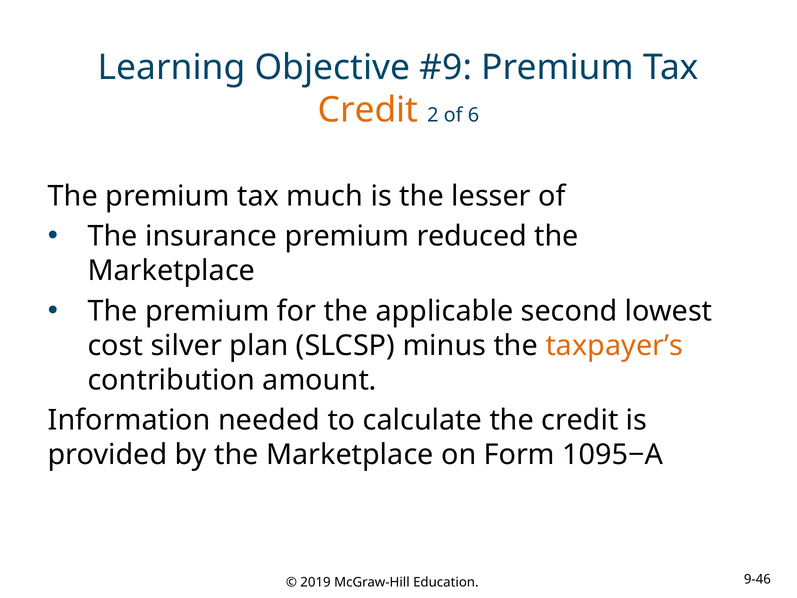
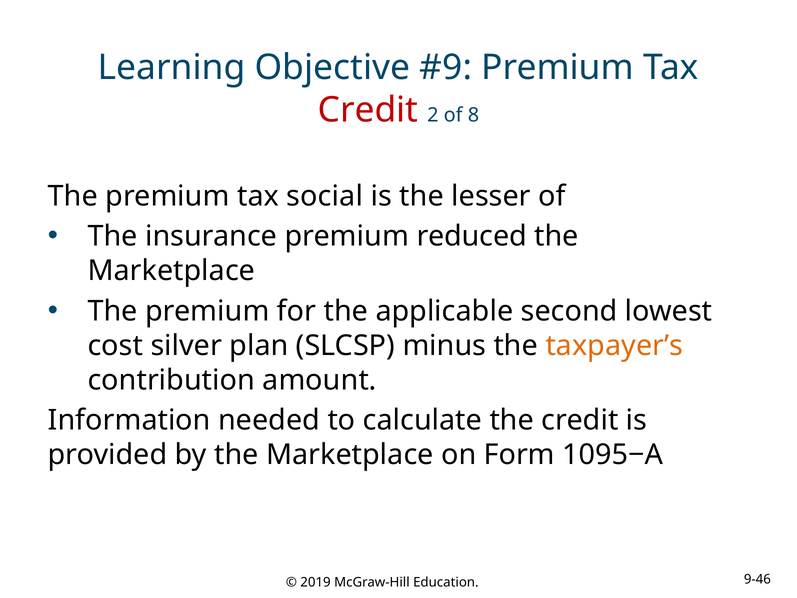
Credit colour: orange -> red (368, 110)
6: 6 -> 8 (473, 115)
much: much -> social (325, 196)
